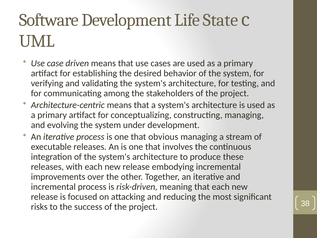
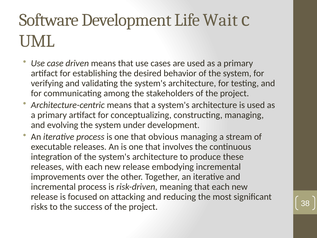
State: State -> Wait (220, 20)
